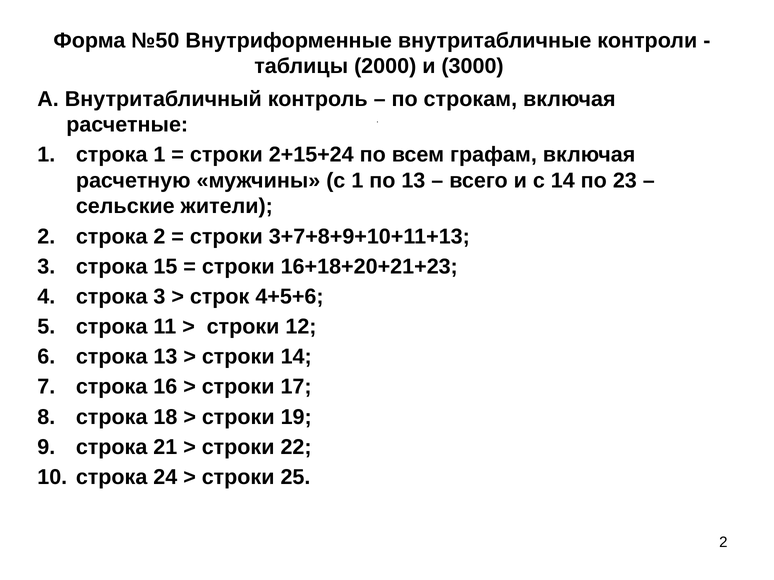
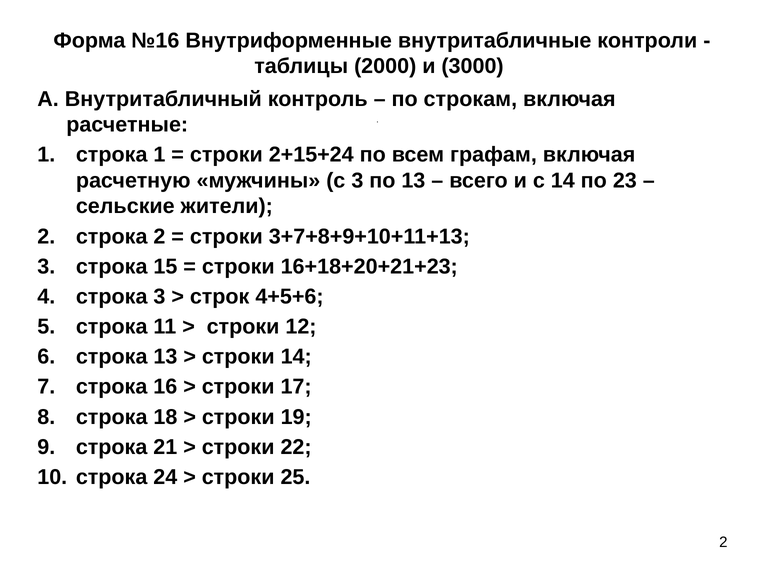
№50: №50 -> №16 (155, 41)
с 1: 1 -> 3 (357, 181)
